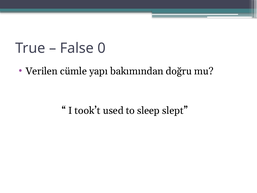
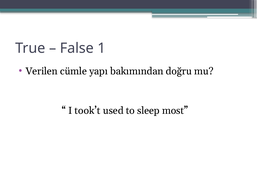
0: 0 -> 1 (102, 48)
slept: slept -> most (175, 110)
